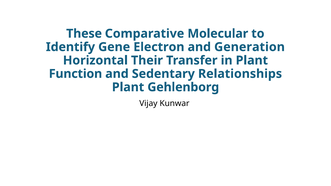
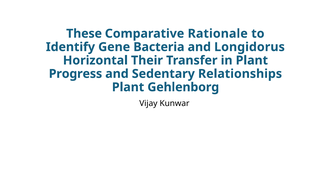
Molecular: Molecular -> Rationale (218, 34)
Electron: Electron -> Bacteria (159, 47)
Generation: Generation -> Longidorus (249, 47)
Function: Function -> Progress (75, 74)
